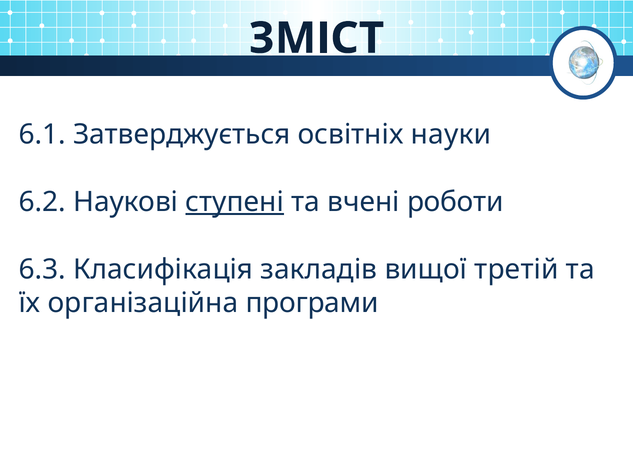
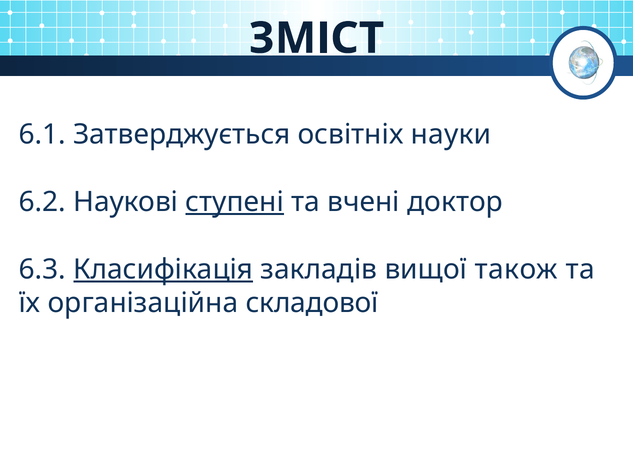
роботи: роботи -> доктор (455, 202)
Класифікація underline: none -> present (163, 270)
третій: третій -> також (516, 270)
програми: програми -> складової (312, 304)
